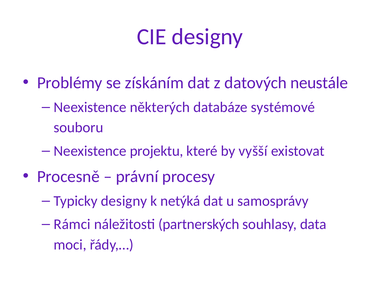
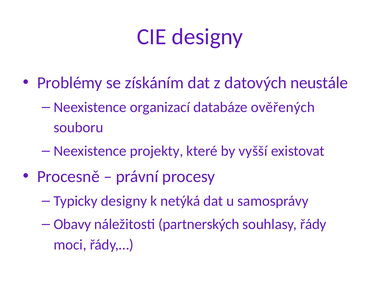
některých: některých -> organizací (160, 107)
systémové: systémové -> ověřených (283, 107)
projektu: projektu -> projekty (156, 151)
Rámci: Rámci -> Obavy (72, 224)
data: data -> řády (313, 224)
